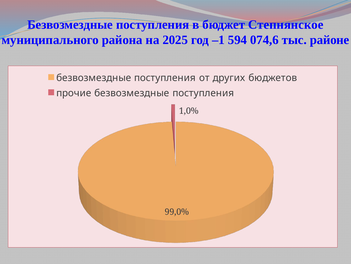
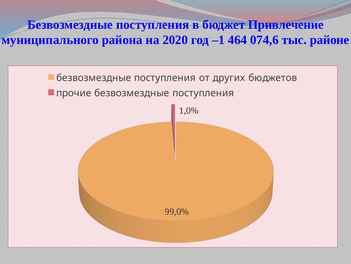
Степнянское: Степнянское -> Привлечение (286, 25)
2025: 2025 -> 2020 (175, 40)
594: 594 -> 464 (237, 40)
